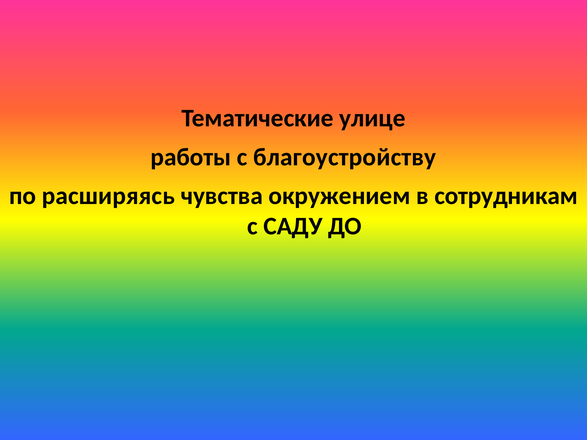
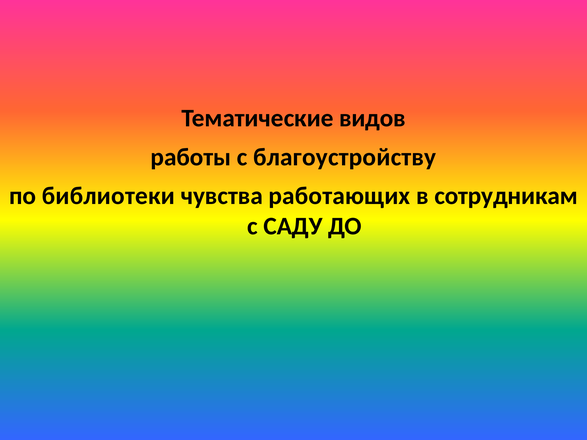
улице: улице -> видов (372, 118)
расширяясь: расширяясь -> библиотеки (108, 196)
окружением: окружением -> работающих (339, 196)
